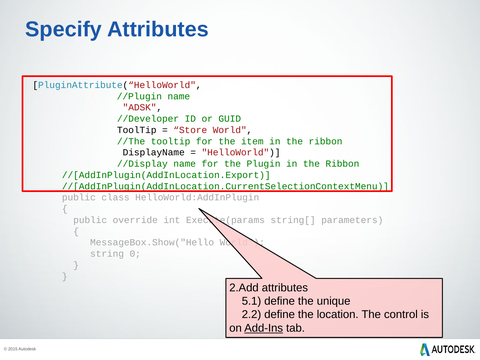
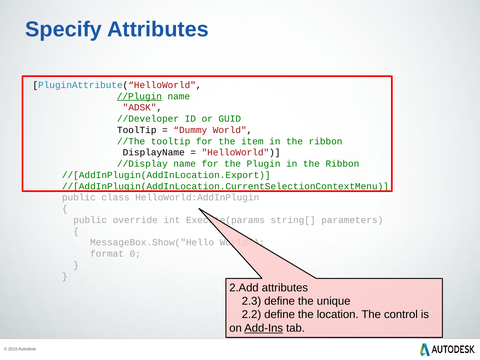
//Plugin underline: none -> present (139, 96)
Store: Store -> Dummy (190, 130)
string: string -> format (107, 254)
5.1: 5.1 -> 2.3 (251, 301)
